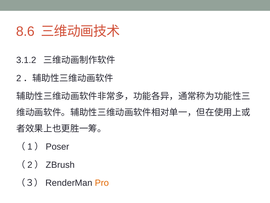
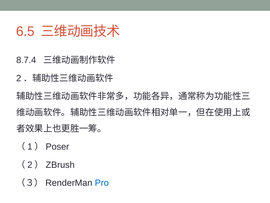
8.6: 8.6 -> 6.5 (25, 31)
3.1.2: 3.1.2 -> 8.7.4 (26, 60)
Pro colour: orange -> blue (102, 182)
